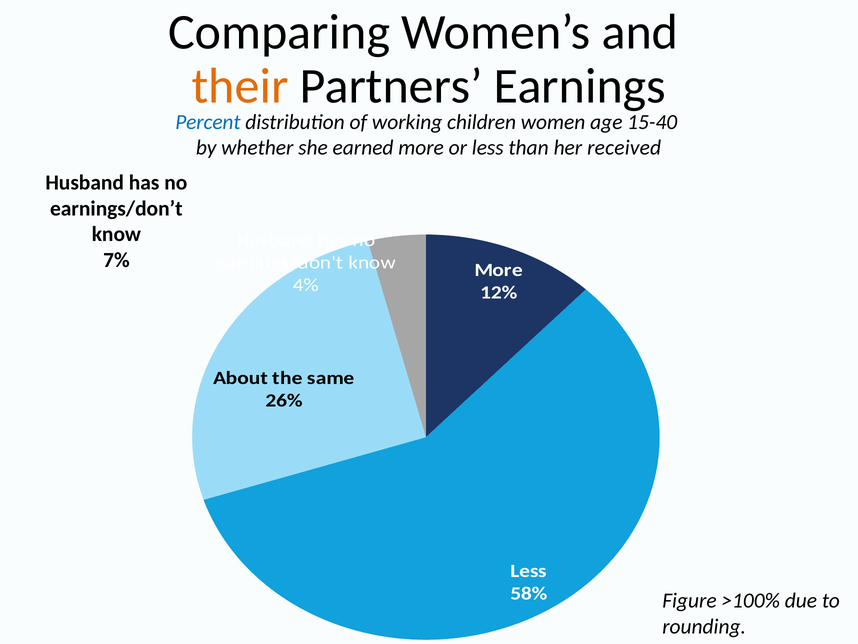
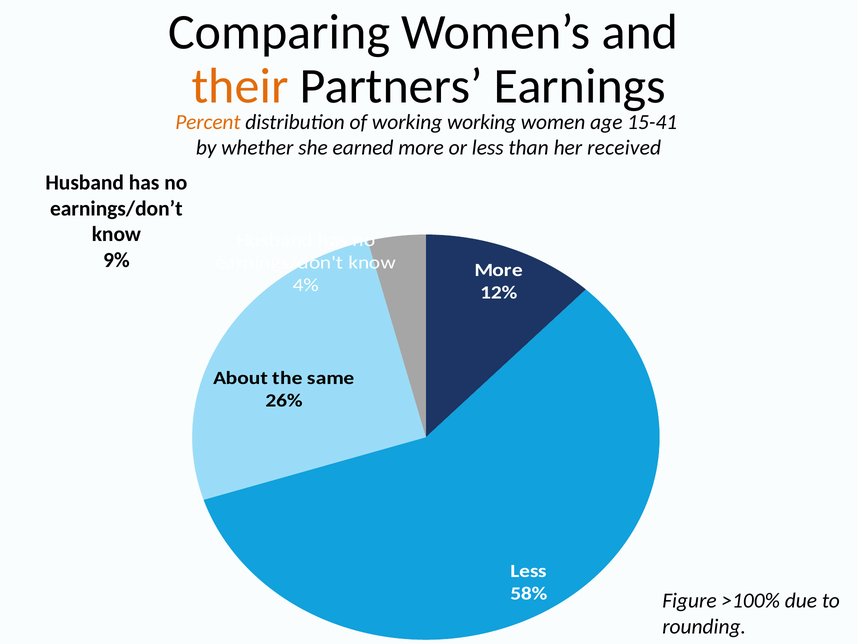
Percent colour: blue -> orange (208, 122)
working children: children -> working (482, 122)
15-40: 15-40 -> 15-41 (652, 122)
7%: 7% -> 9% (116, 260)
